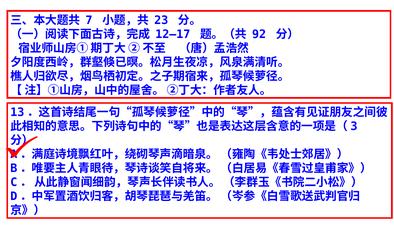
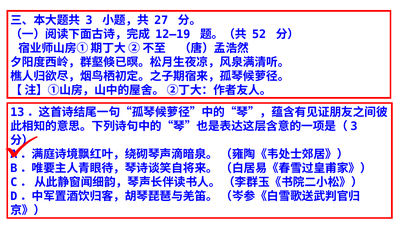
7: 7 -> 3 (89, 20)
23: 23 -> 27 (161, 20)
12—17: 12—17 -> 12—19 (173, 34)
92: 92 -> 52 (259, 34)
